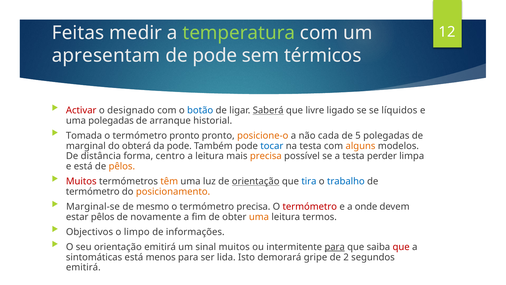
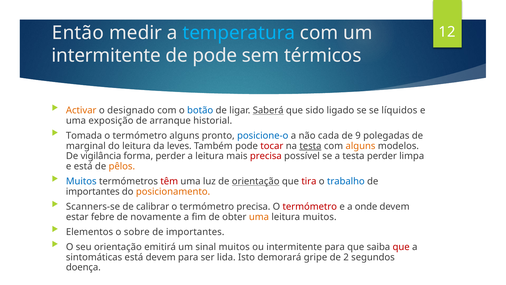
Feitas: Feitas -> Então (78, 33)
temperatura colour: light green -> light blue (239, 33)
apresentam: apresentam -> intermitente (106, 56)
Activar colour: red -> orange (81, 110)
livre: livre -> sido (315, 110)
uma polegadas: polegadas -> exposição (111, 120)
termómetro pronto: pronto -> alguns (184, 135)
posicione-o colour: orange -> blue (263, 135)
5: 5 -> 9 (358, 135)
do obterá: obterá -> leitura (137, 146)
da pode: pode -> leves (179, 146)
tocar colour: blue -> red (272, 146)
testa underline: none -> present (310, 146)
distância: distância -> vigilância (101, 156)
forma centro: centro -> perder (170, 156)
precisa colour: orange -> red (266, 156)
Muitos colour: red -> blue (81, 181)
têm colour: orange -> red (169, 181)
tira colour: blue -> red (309, 181)
termómetro: termómetro -> importantes (93, 191)
Marginal-se: Marginal-se -> Scanners-se (93, 206)
mesmo: mesmo -> calibrar (153, 206)
estar pêlos: pêlos -> febre (103, 217)
leitura termos: termos -> muitos (320, 217)
Objectivos: Objectivos -> Elementos (90, 232)
limpo: limpo -> sobre (137, 232)
informações: informações -> importantes (195, 232)
para underline: present -> none (335, 247)
está menos: menos -> devem (161, 257)
emitirá: emitirá -> doença (83, 267)
